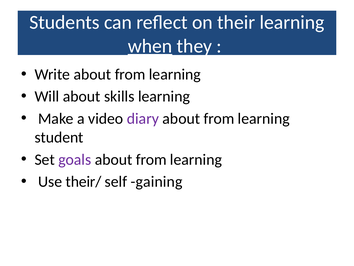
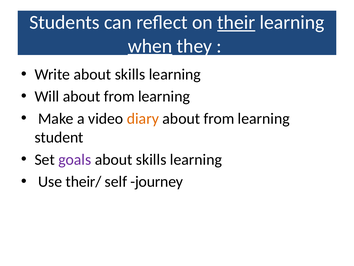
their underline: none -> present (236, 22)
Write about from: from -> skills (130, 74)
skills: skills -> from (119, 96)
diary colour: purple -> orange (143, 118)
from: from -> skills (151, 159)
gaining: gaining -> journey (157, 181)
